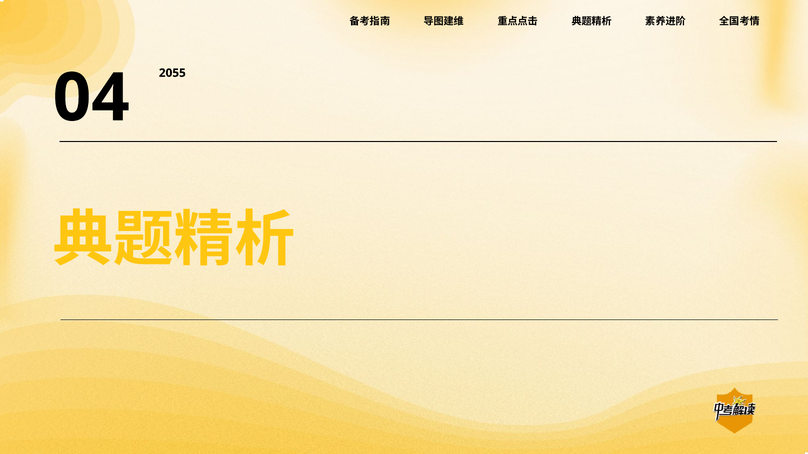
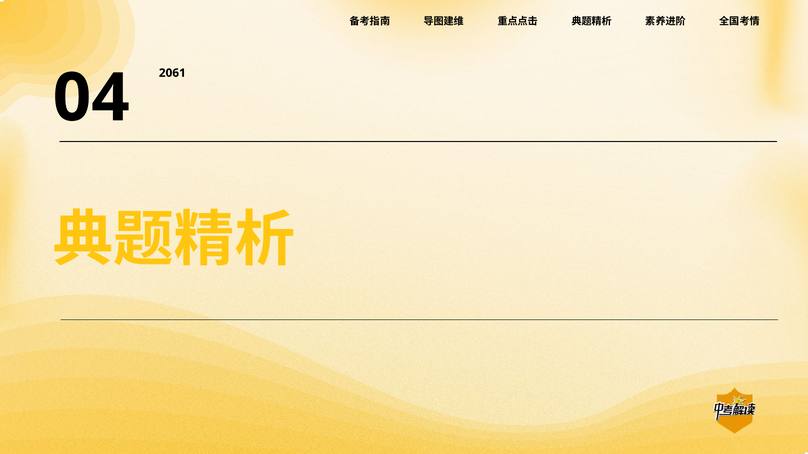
2055: 2055 -> 2061 (172, 73)
